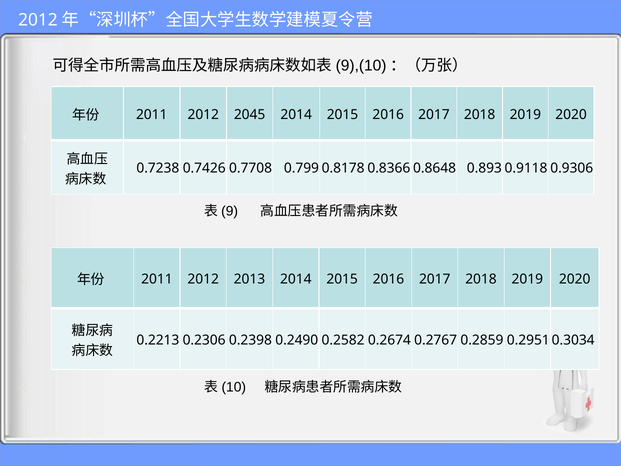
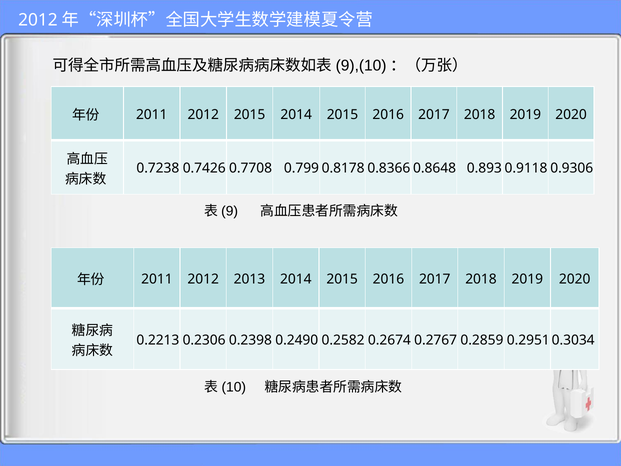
2012 2045: 2045 -> 2015 (250, 114)
